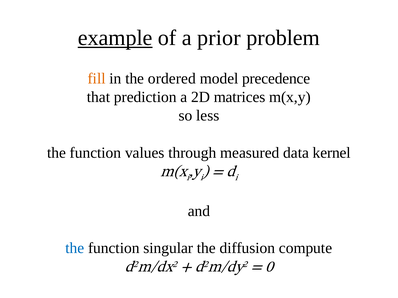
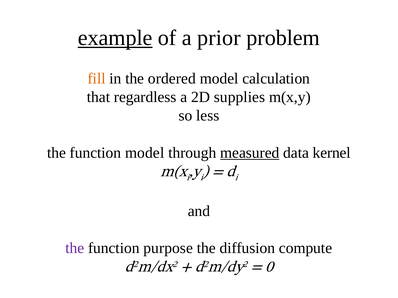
precedence: precedence -> calculation (276, 79)
prediction: prediction -> regardless (145, 97)
matrices: matrices -> supplies (239, 97)
function values: values -> model (145, 153)
measured underline: none -> present (250, 153)
the colour: blue -> purple (75, 248)
singular: singular -> purpose (168, 248)
